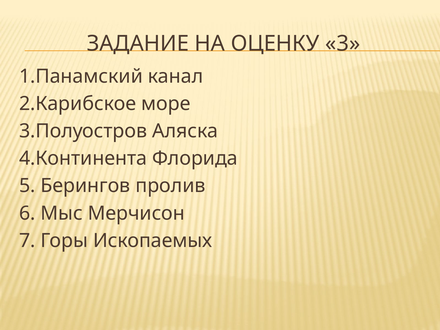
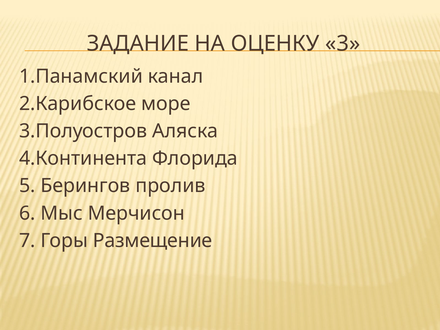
Ископаемых: Ископаемых -> Размещение (153, 241)
